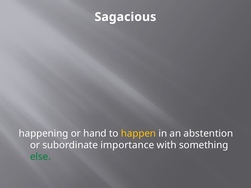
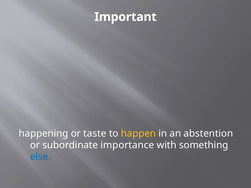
Sagacious: Sagacious -> Important (126, 17)
hand: hand -> taste (95, 134)
else colour: green -> blue (40, 157)
